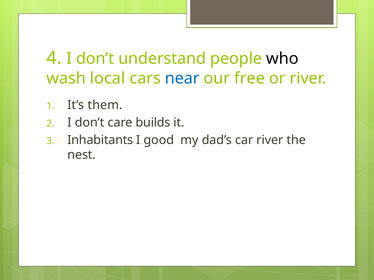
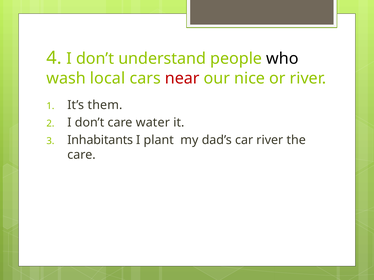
near colour: blue -> red (182, 78)
free: free -> nice (250, 78)
builds: builds -> water (153, 123)
good: good -> plant (159, 140)
nest: nest -> care (82, 155)
